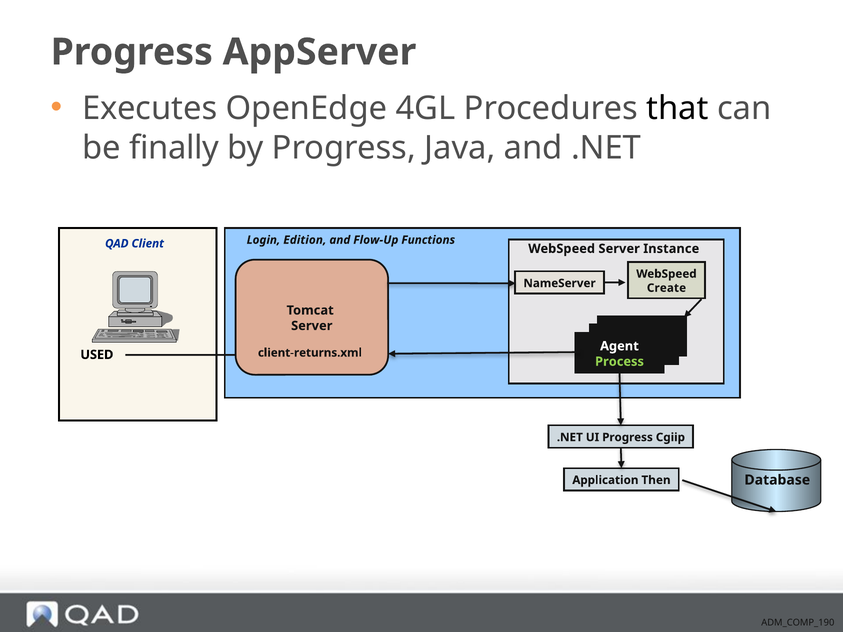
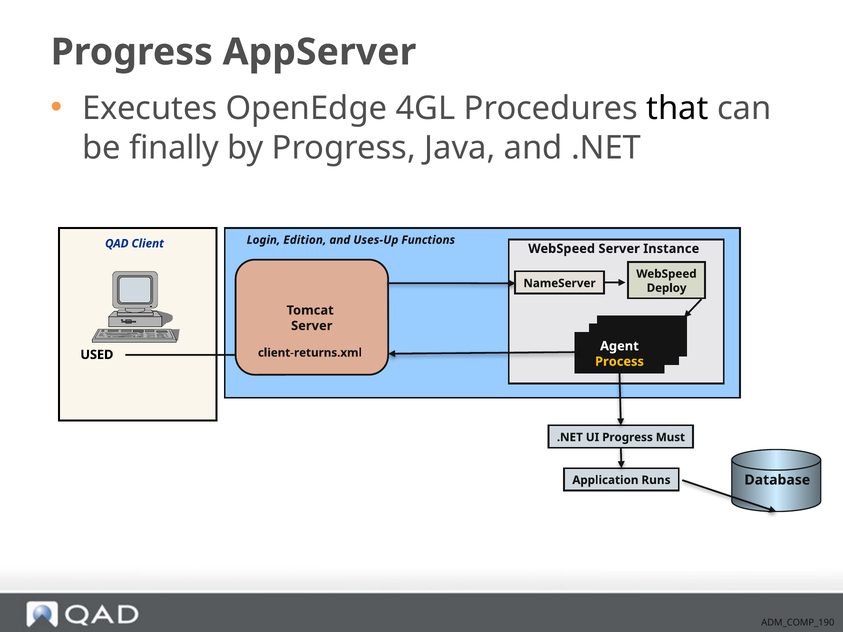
Flow-Up: Flow-Up -> Uses-Up (376, 240)
Create: Create -> Deploy (667, 288)
Process colour: light green -> yellow (619, 362)
Cgiip: Cgiip -> Must (670, 437)
Then: Then -> Runs (656, 480)
